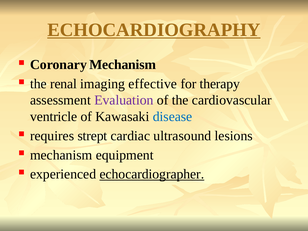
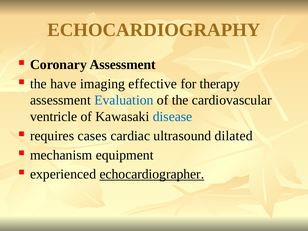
ECHOCARDIOGRAPHY underline: present -> none (154, 30)
Coronary Mechanism: Mechanism -> Assessment (123, 65)
renal: renal -> have (63, 84)
Evaluation colour: purple -> blue (124, 100)
strept: strept -> cases (92, 136)
lesions: lesions -> dilated (234, 136)
